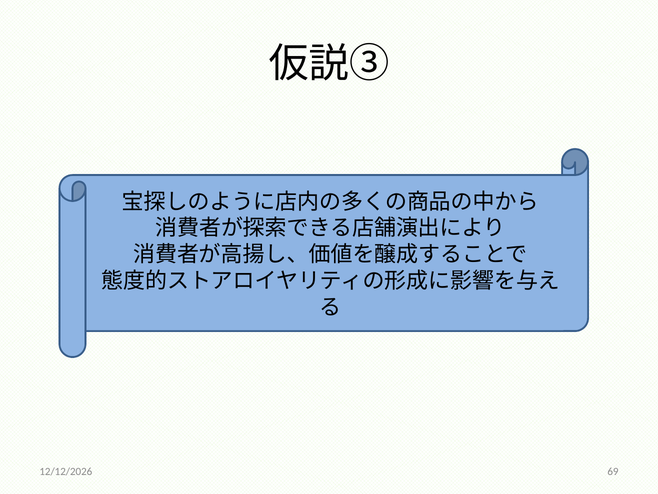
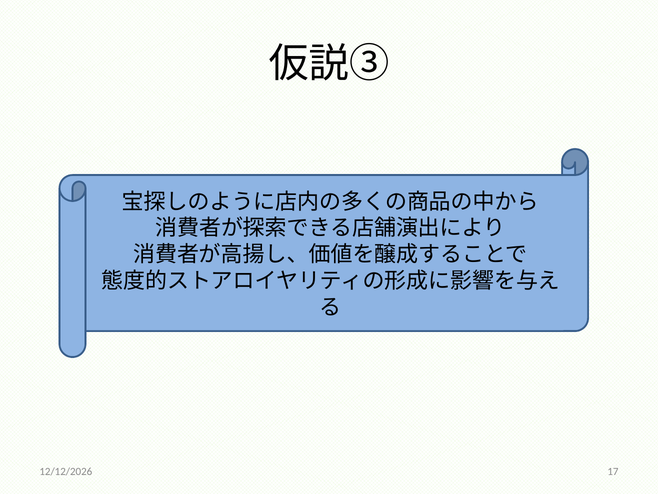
69: 69 -> 17 (613, 471)
